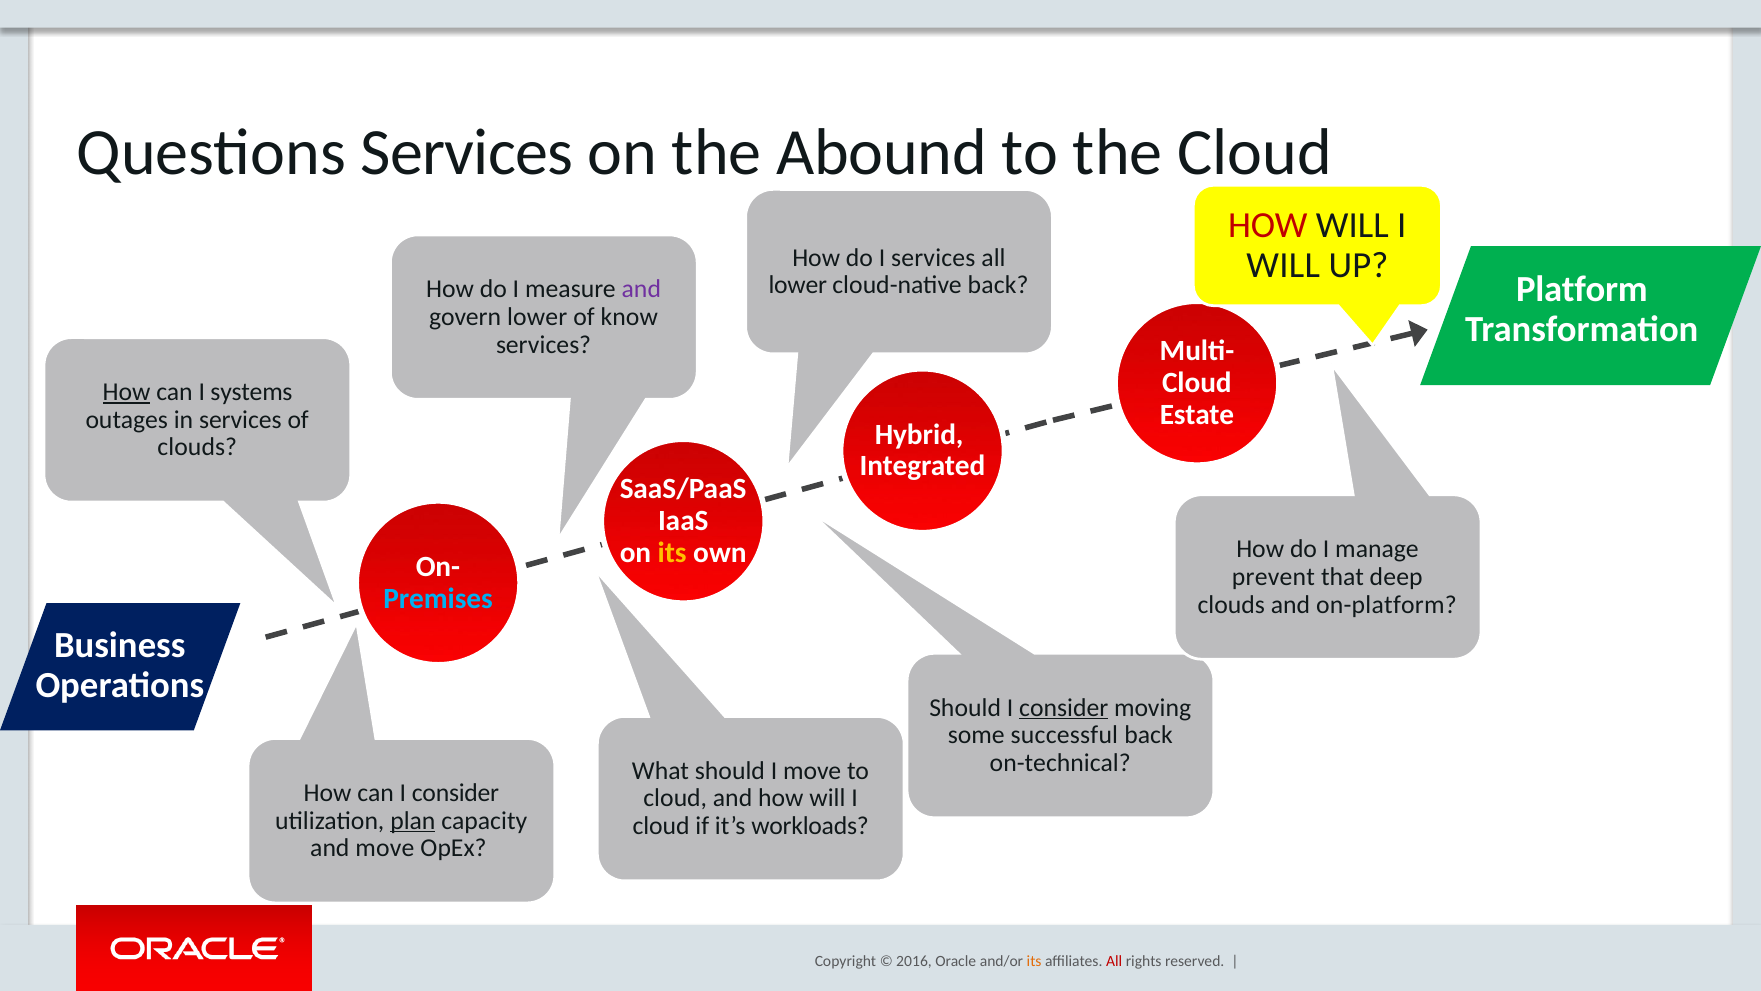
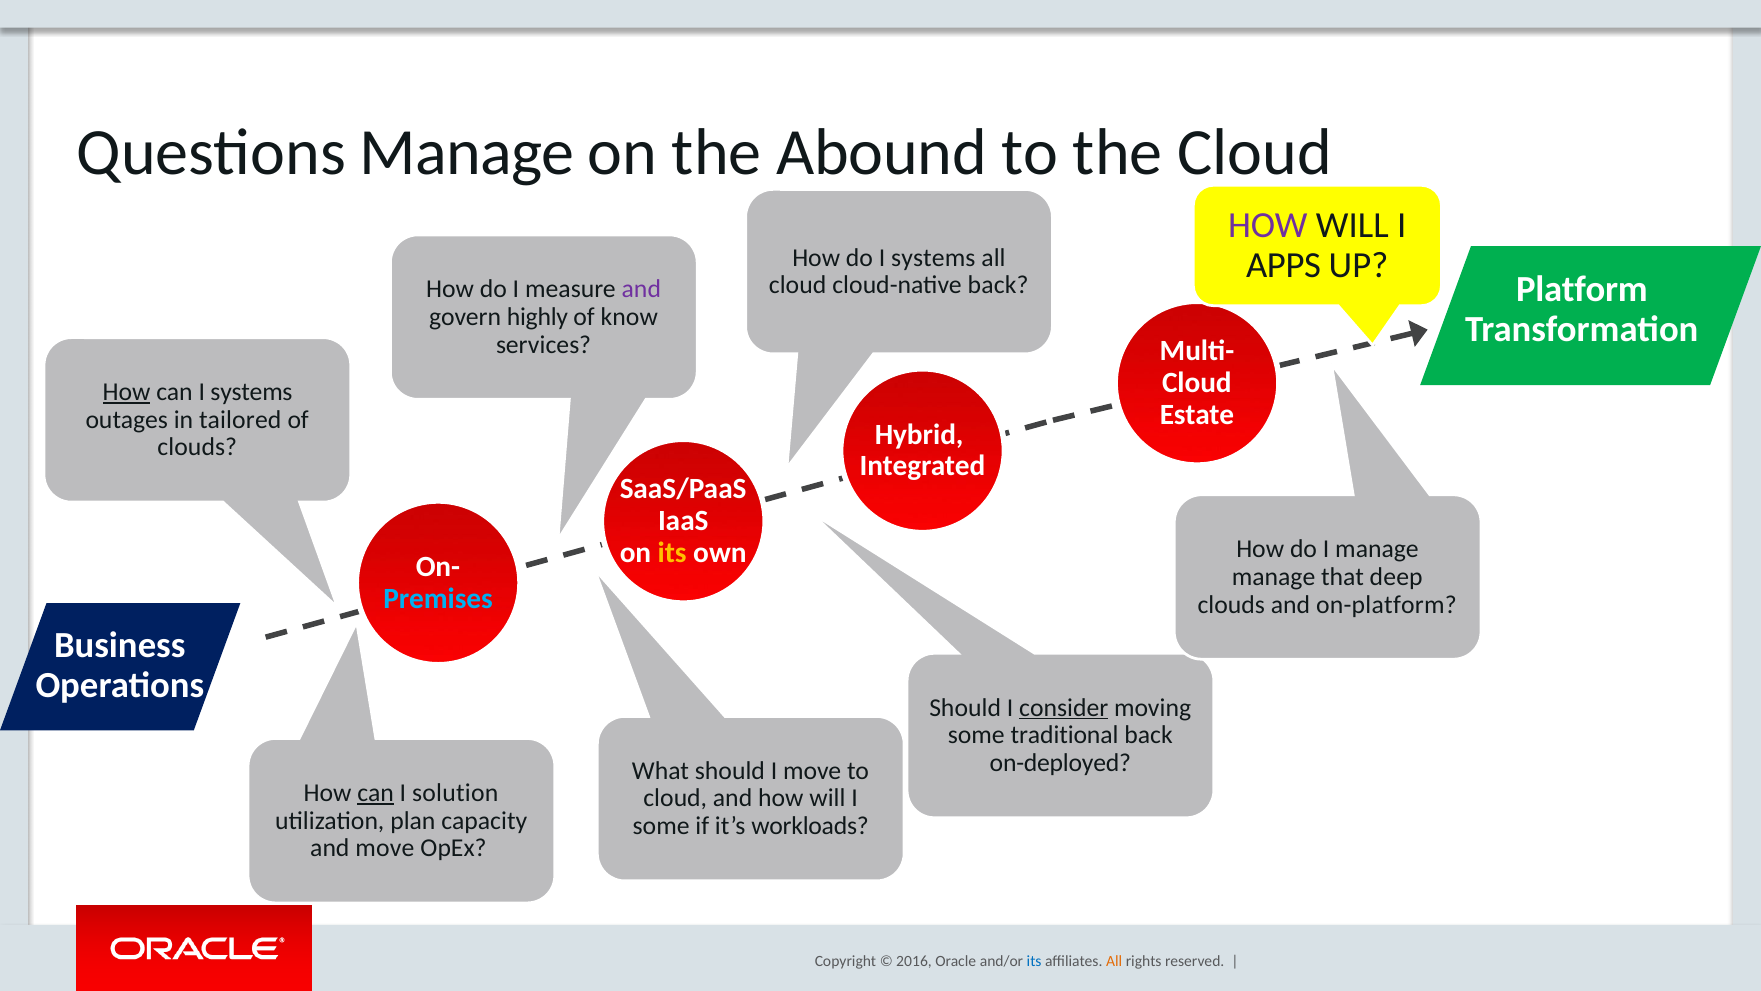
Questions Services: Services -> Manage (467, 153)
HOW colour: red -> purple (1268, 225)
do I services: services -> systems (933, 258)
WILL: WILL -> APPS (1284, 265)
lower: lower -> cloud (798, 285)
govern lower: lower -> highly (537, 317)
in services: services -> tailored (240, 420)
prevent: prevent -> manage (1274, 577)
successful: successful -> traditional (1065, 735)
on-technical: on-technical -> on-deployed (1060, 763)
can underline: none -> present (376, 793)
consider: consider -> solution (455, 793)
plan underline: present -> none (413, 820)
cloud: cloud -> some (661, 826)
its colour: orange -> blue (1034, 961)
All colour: red -> orange (1114, 961)
